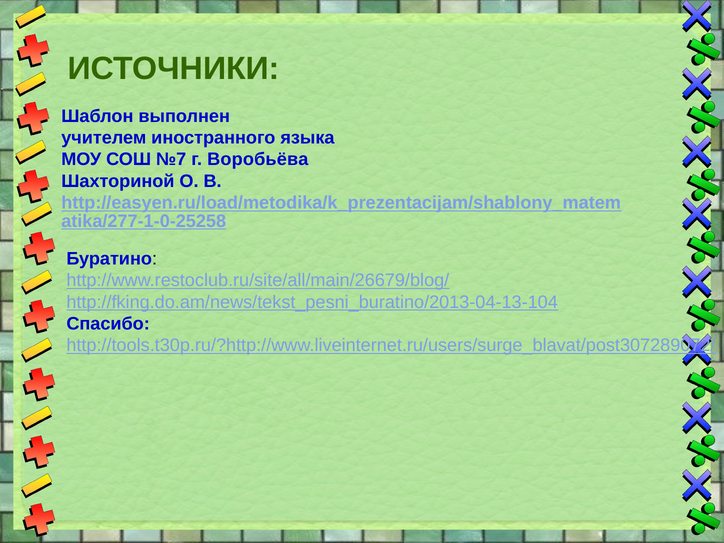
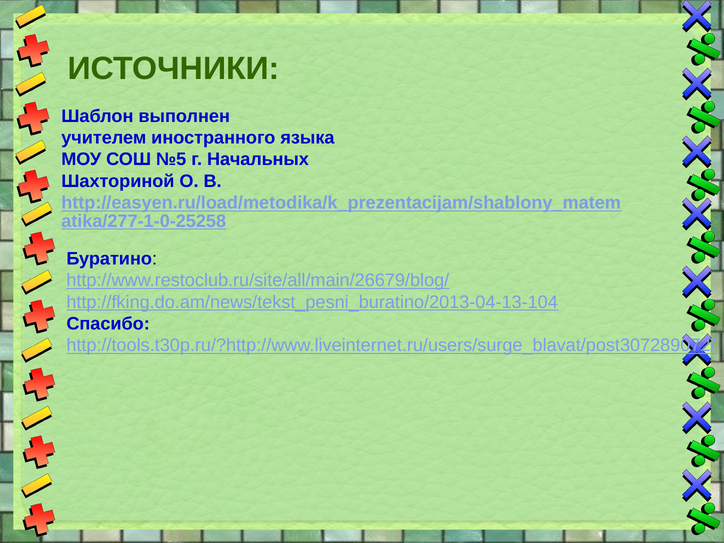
№7: №7 -> №5 (171, 160)
Воробьёва: Воробьёва -> Начальных (258, 160)
